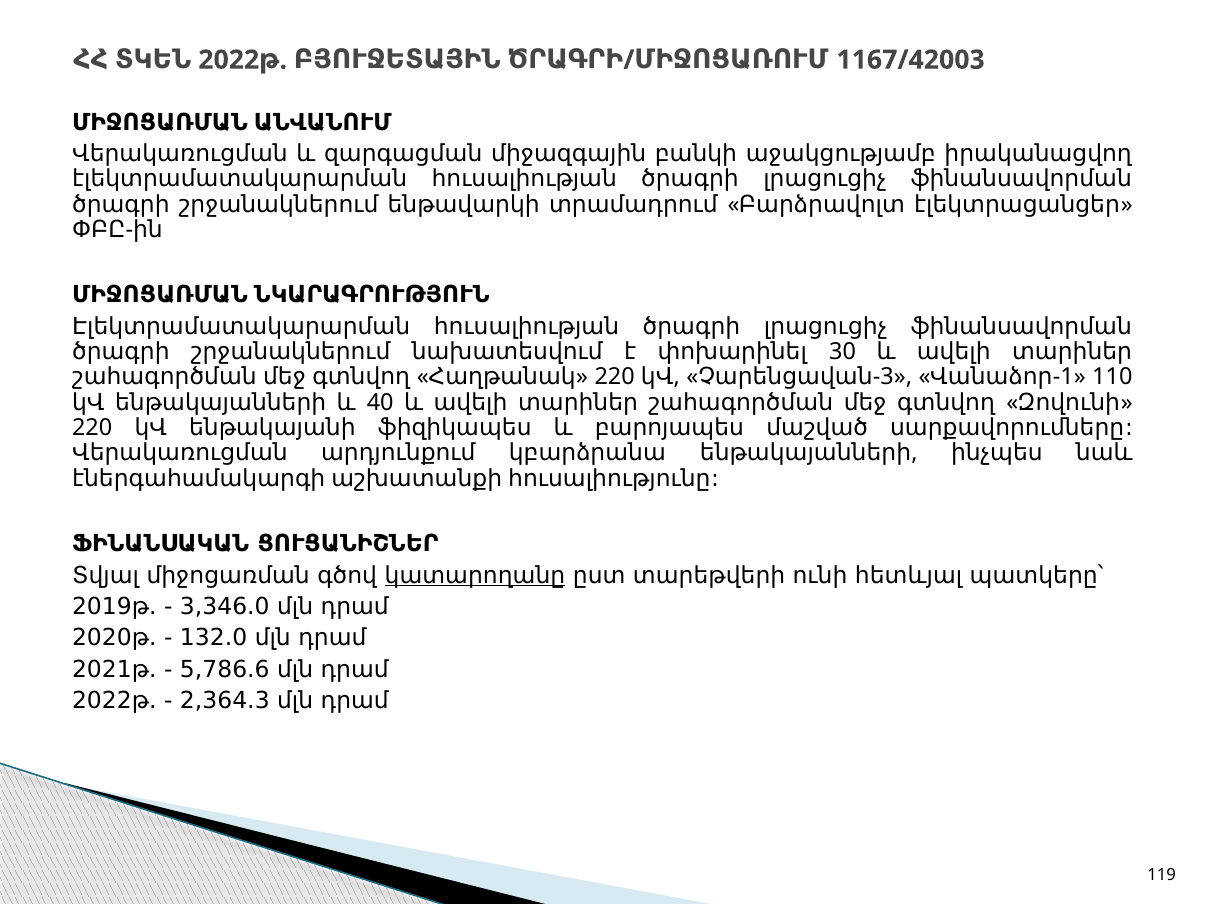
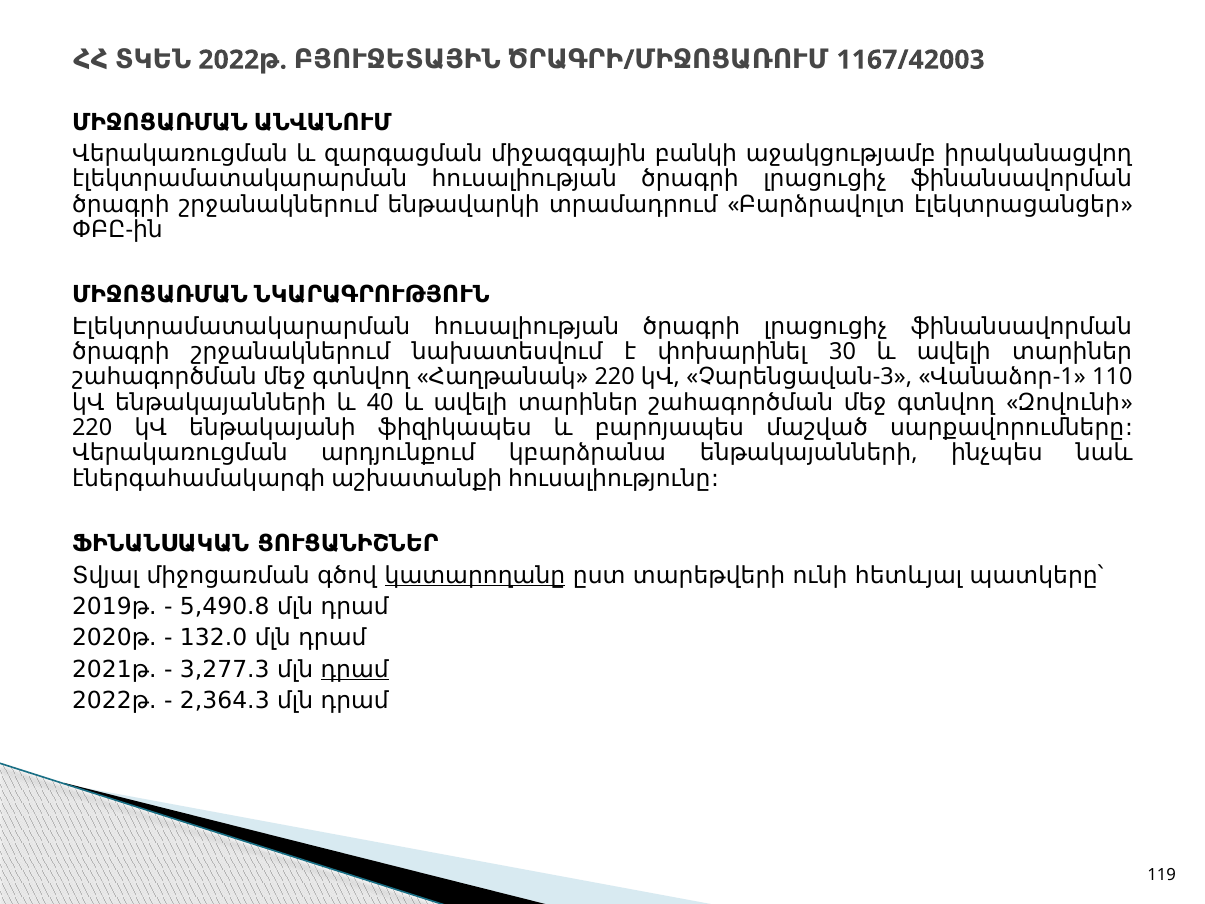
3,346.0: 3,346.0 -> 5,490.8 (225, 606)
5,786.6: 5,786.6 -> 3,277.3 (225, 669)
դրամ underline: none -> present (355, 669)
